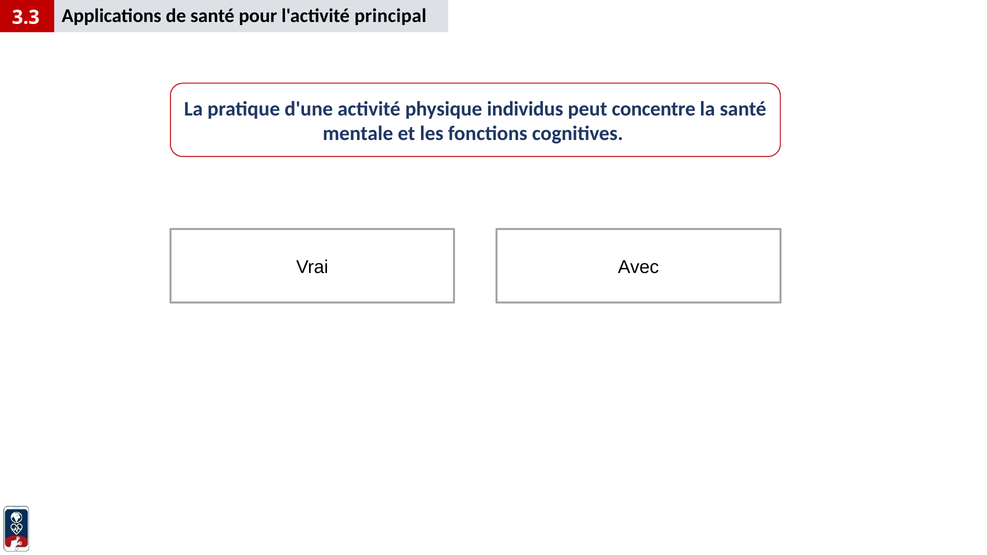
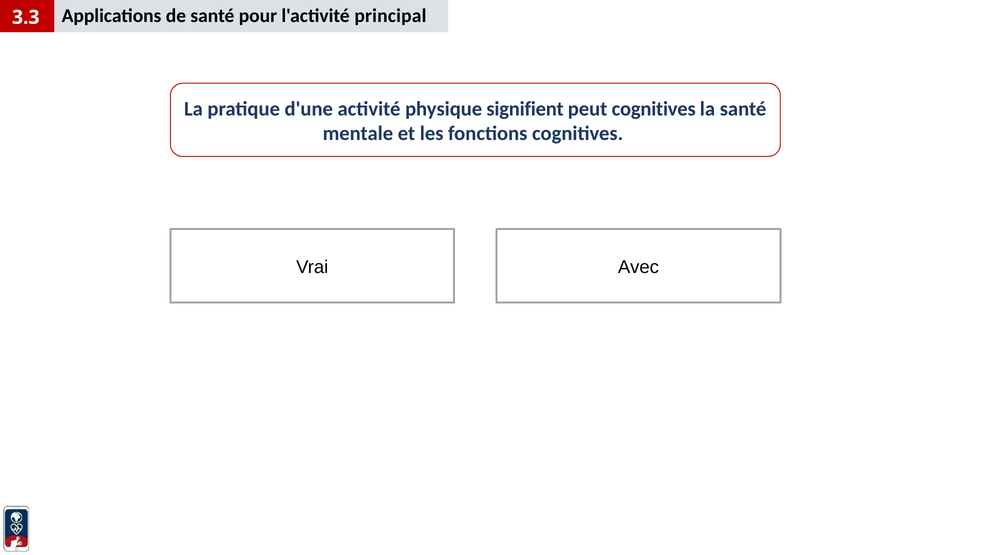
individus: individus -> signifient (525, 109)
peut concentre: concentre -> cognitives (654, 109)
